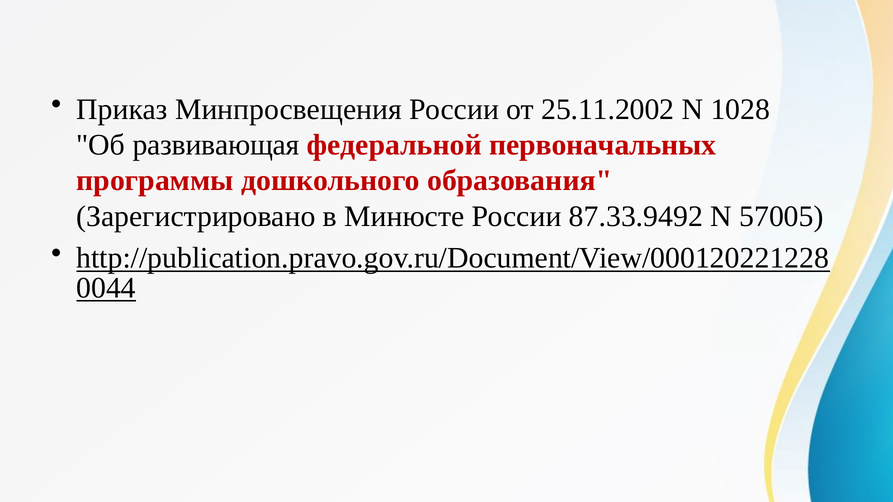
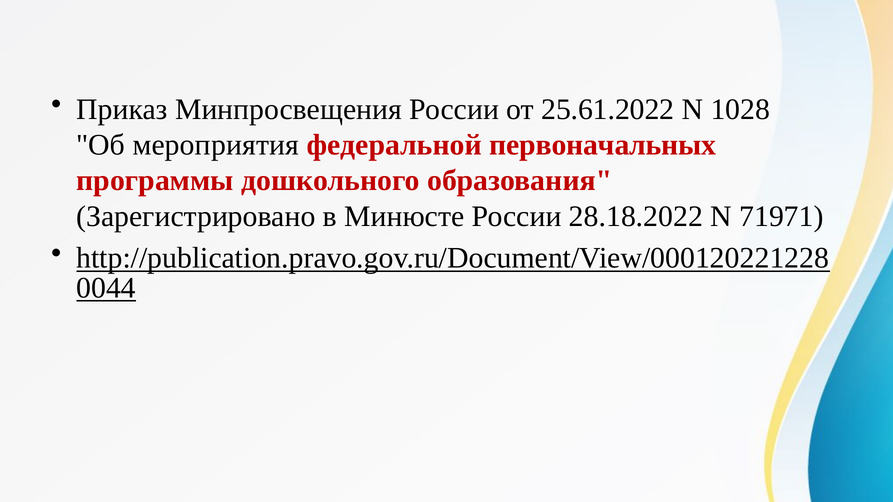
25.11.2002: 25.11.2002 -> 25.61.2022 (608, 109)
развивающая: развивающая -> мероприятия (216, 145)
87.33.9492: 87.33.9492 -> 28.18.2022 (636, 216)
57005: 57005 -> 71971 (781, 216)
